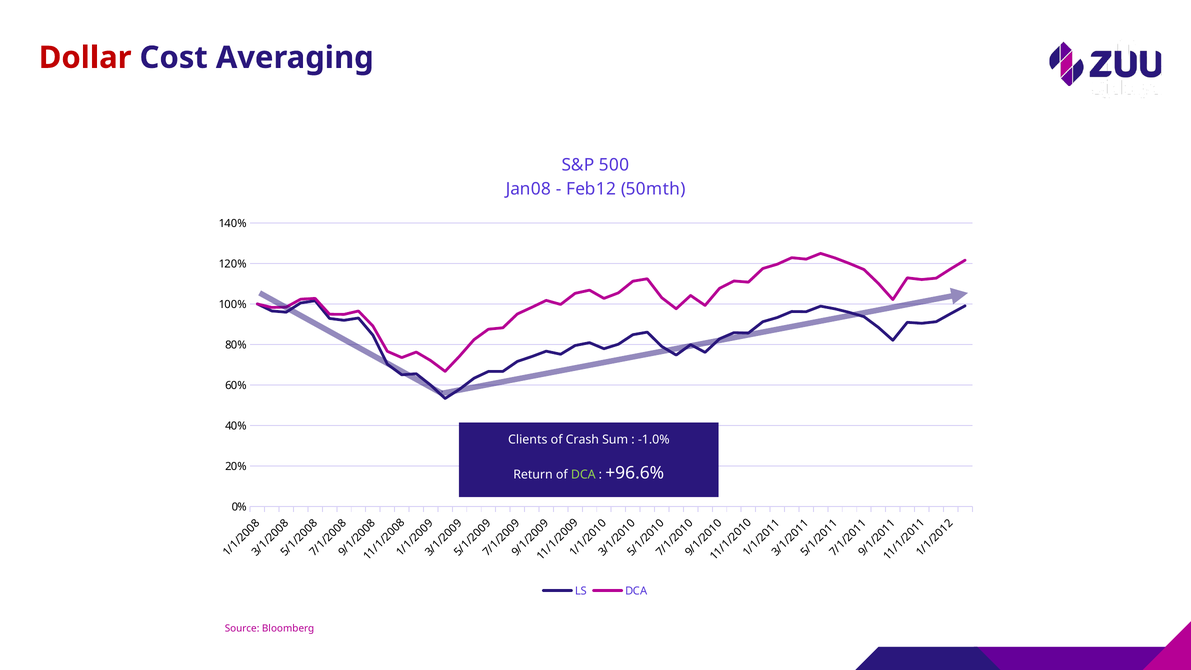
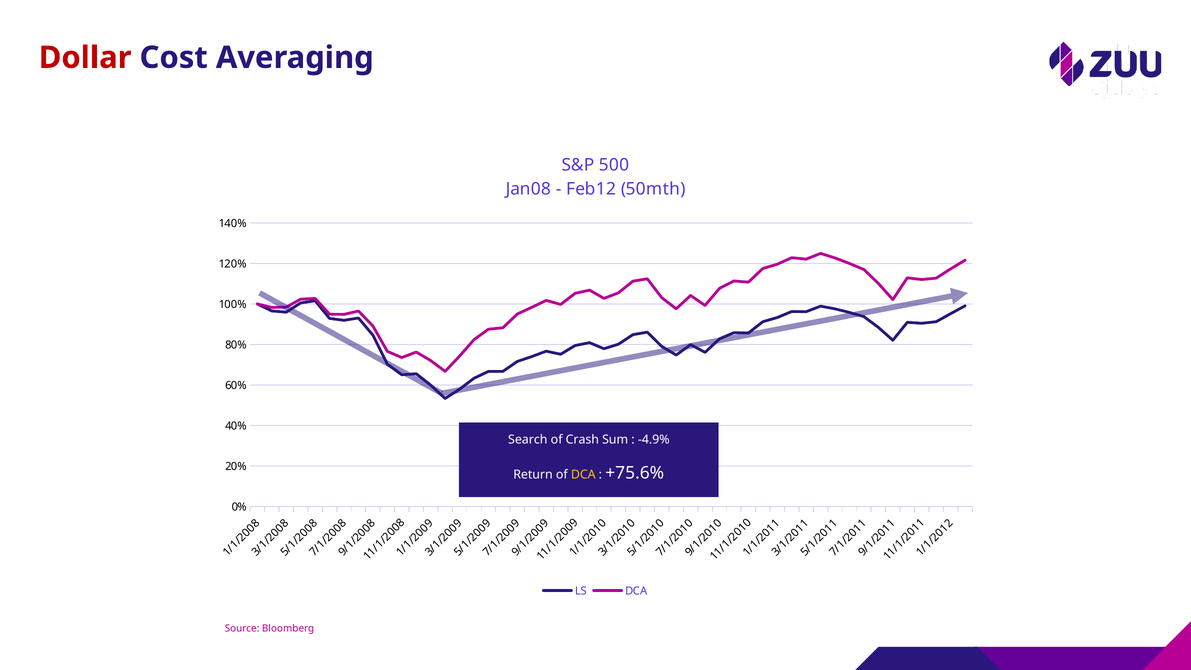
Clients: Clients -> Search (528, 440)
-1.0%: -1.0% -> -4.9% (654, 440)
DCA colour: light green -> yellow (583, 475)
+96.6%: +96.6% -> +75.6% (635, 473)
